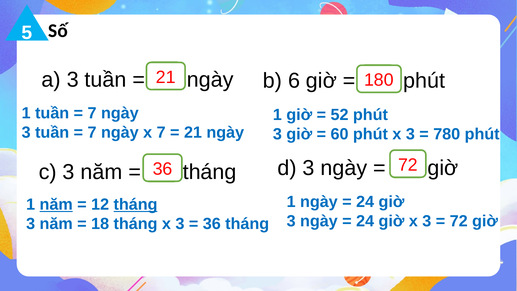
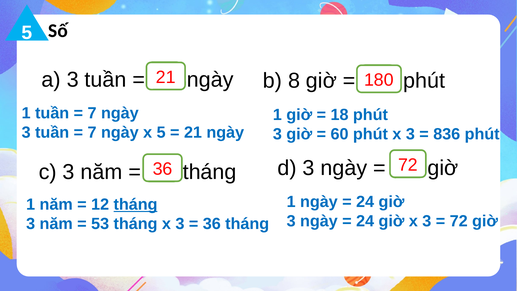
6: 6 -> 8 (294, 81)
52: 52 -> 18 (340, 115)
x 7: 7 -> 5 (161, 133)
780: 780 -> 836 (447, 134)
năm underline: present -> none (56, 204)
18: 18 -> 53 (100, 224)
